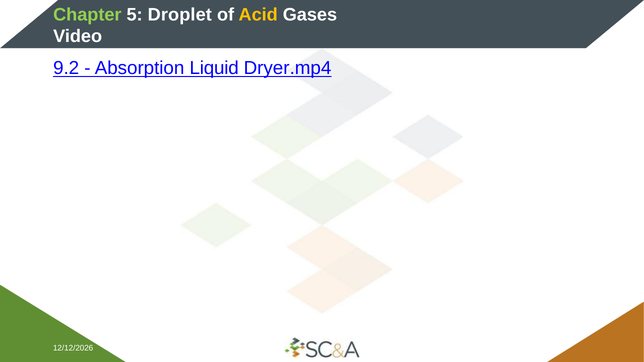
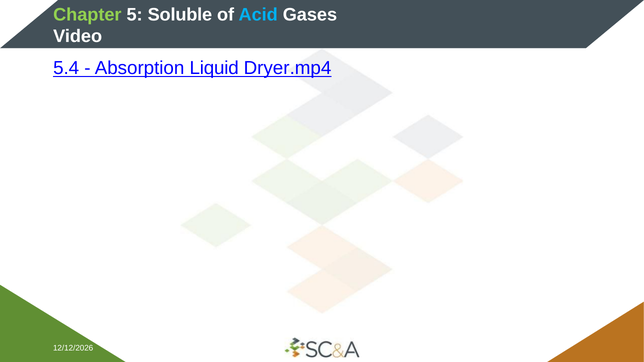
Droplet: Droplet -> Soluble (180, 15)
Acid colour: yellow -> light blue (258, 15)
9.2: 9.2 -> 5.4 (66, 68)
